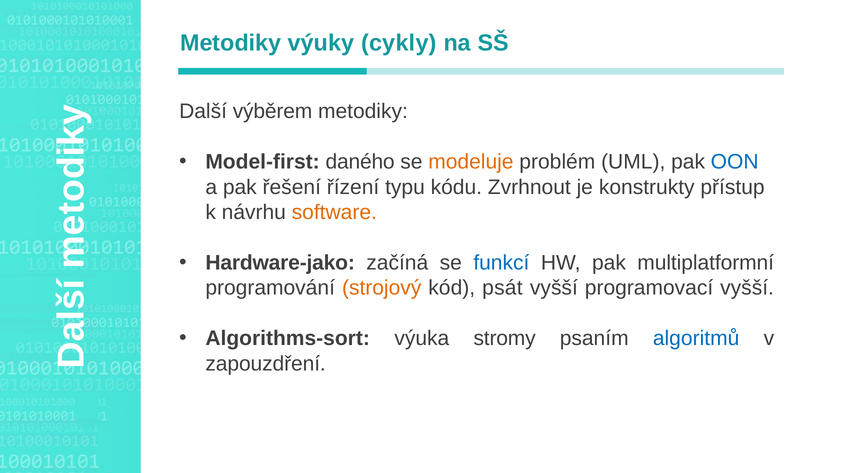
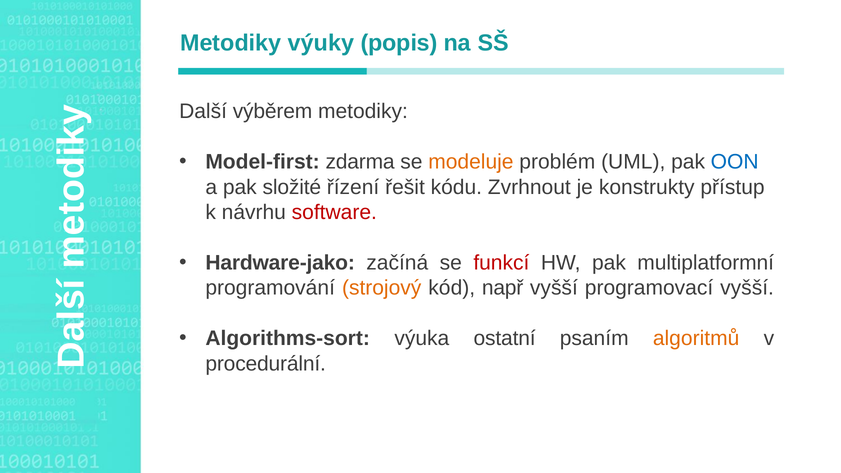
cykly: cykly -> popis (399, 43)
daného: daného -> zdarma (360, 162)
řešení: řešení -> složité (292, 187)
typu: typu -> řešit (405, 187)
software colour: orange -> red (334, 212)
funkcí colour: blue -> red (501, 263)
psát: psát -> např (503, 288)
stromy: stromy -> ostatní (505, 339)
algoritmů colour: blue -> orange (696, 339)
zapouzdření: zapouzdření -> procedurální (266, 364)
